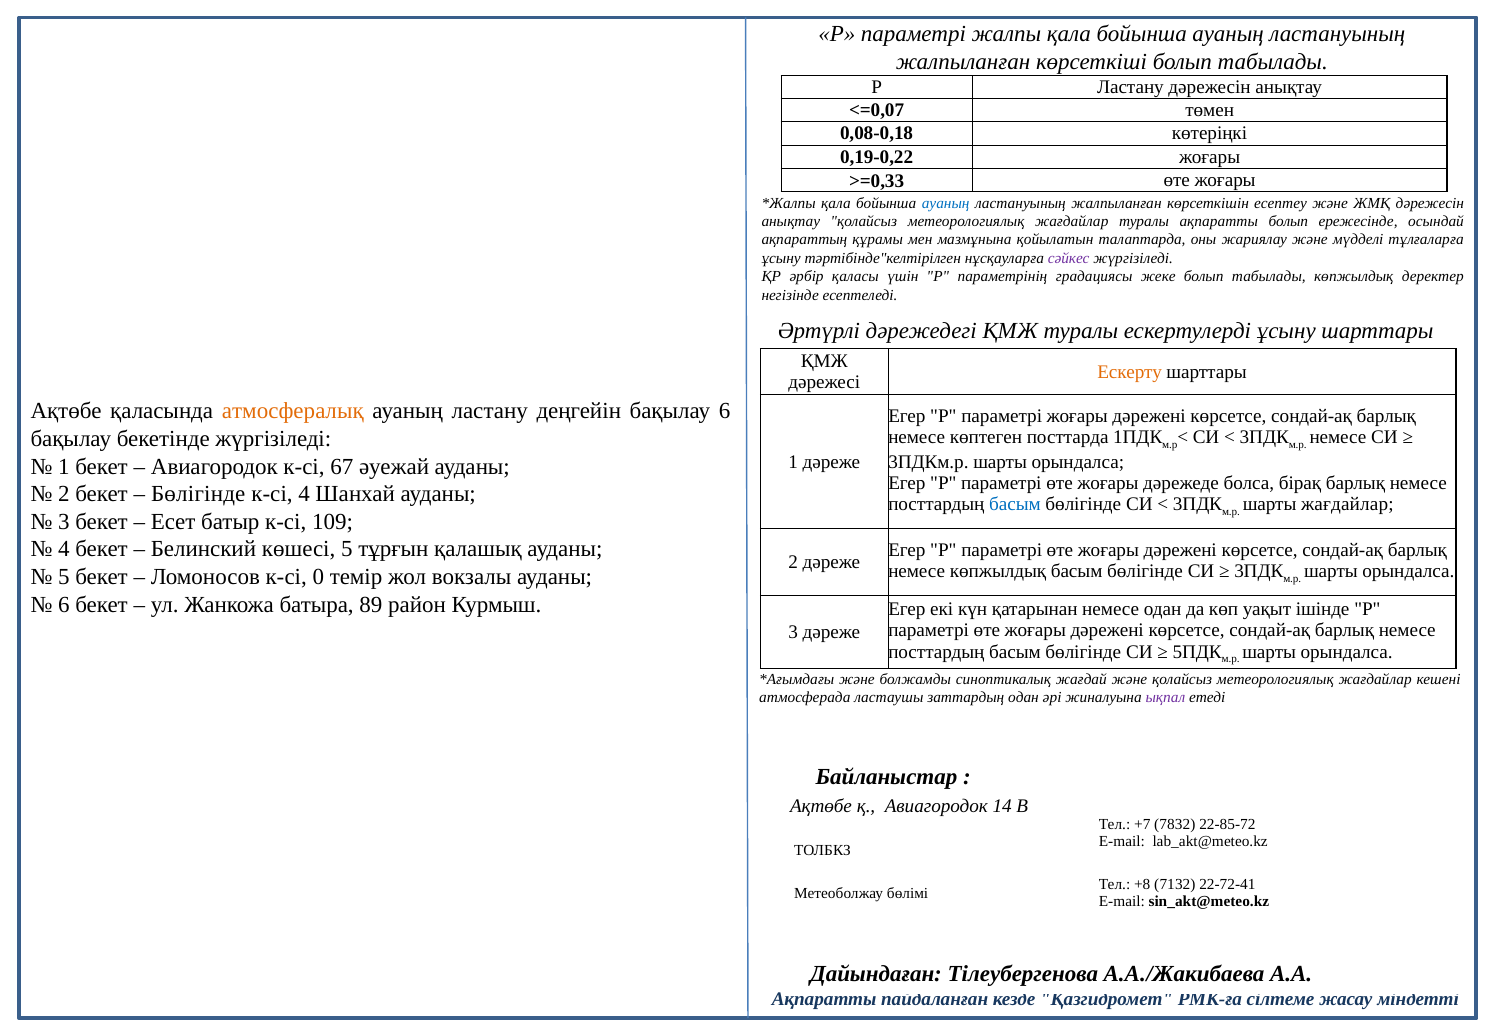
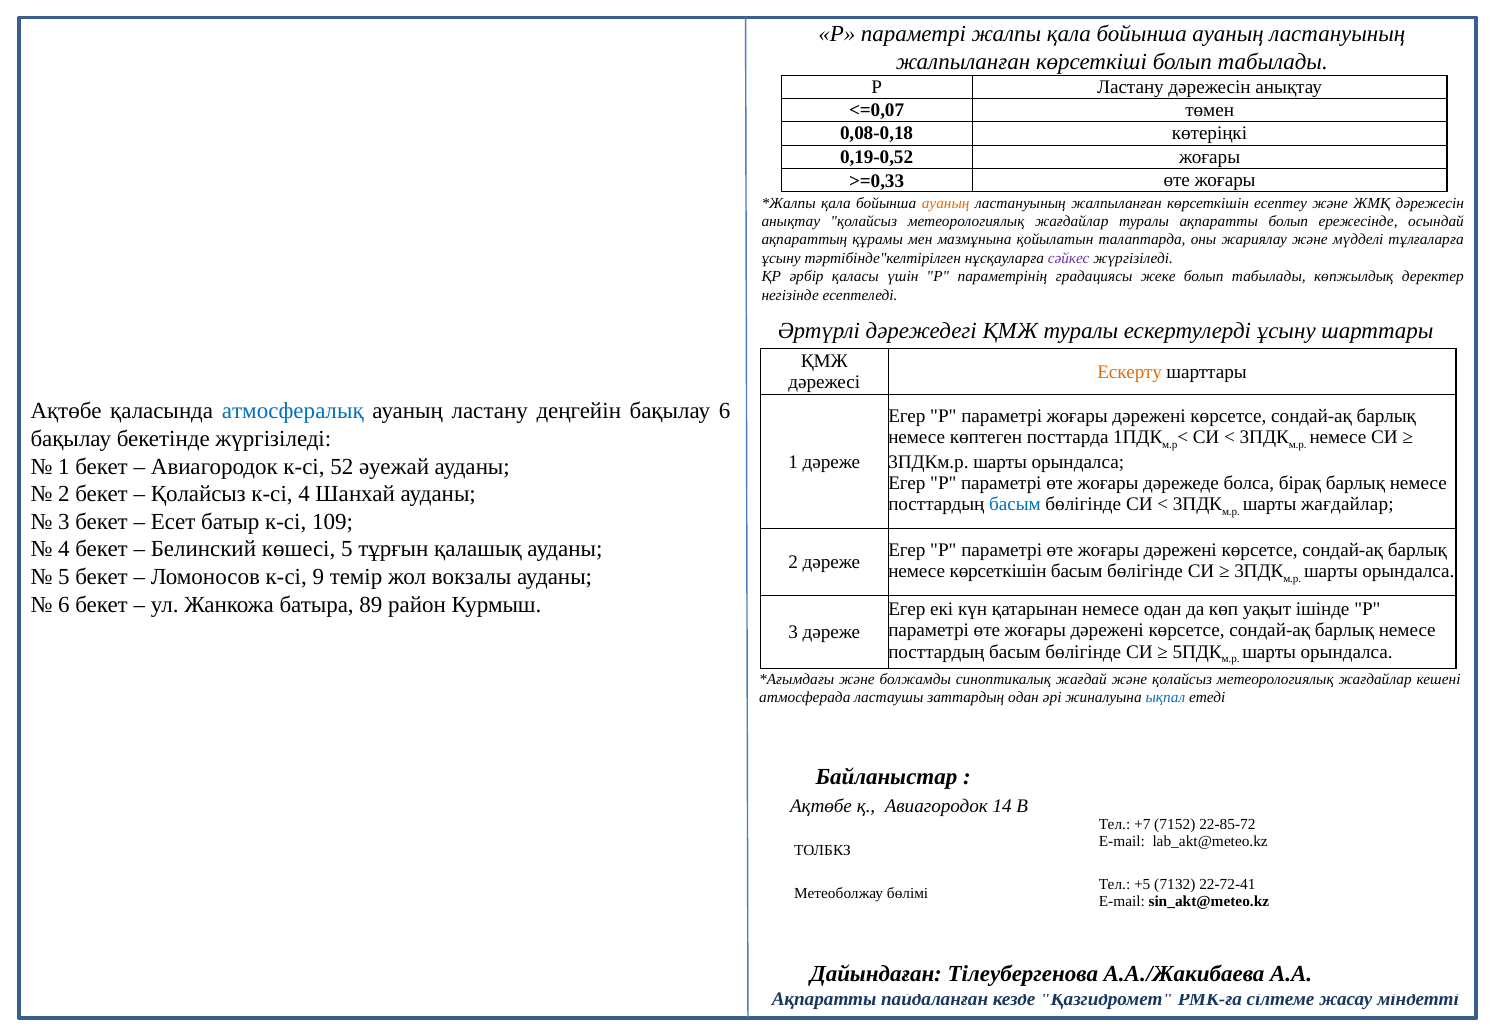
0,19-0,22: 0,19-0,22 -> 0,19-0,52 (877, 157)
ауаның colour: blue -> orange (946, 203)
атмосфералық colour: orange -> blue (293, 411)
67: 67 -> 52 (342, 466)
Бөлігінде: Бөлігінде -> Қолайсыз (198, 494)
немесе көпжылдық: көпжылдық -> көрсеткішін (998, 571)
0: 0 -> 9 (318, 577)
ықпал colour: purple -> blue (1165, 698)
7832: 7832 -> 7152 (1175, 825)
+8: +8 -> +5 (1142, 884)
